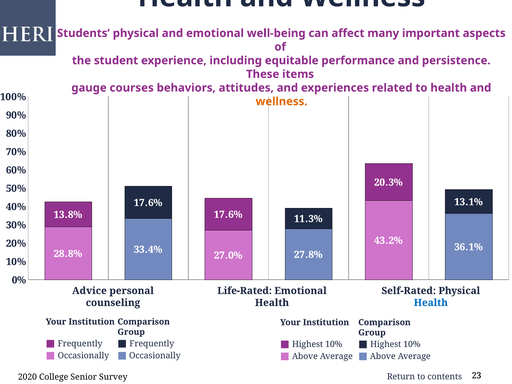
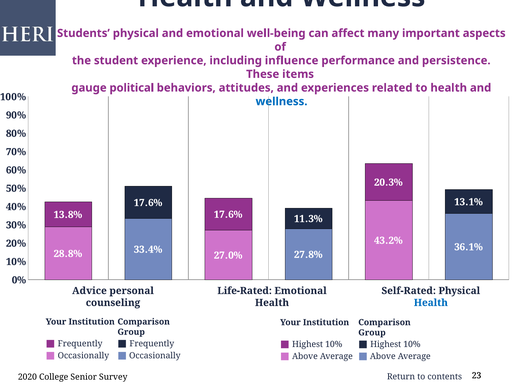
equitable: equitable -> influence (292, 61)
courses: courses -> political (132, 88)
wellness colour: orange -> blue (282, 101)
